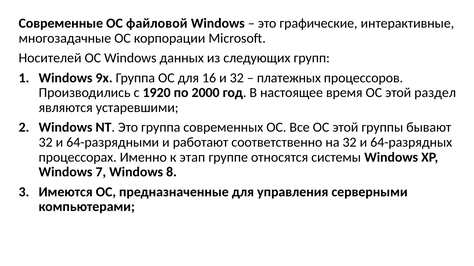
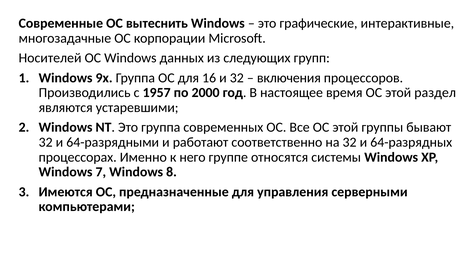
файловой: файловой -> вытеснить (157, 23)
платежных: платежных -> включения (289, 78)
1920: 1920 -> 1957 (157, 93)
этап: этап -> него (193, 158)
